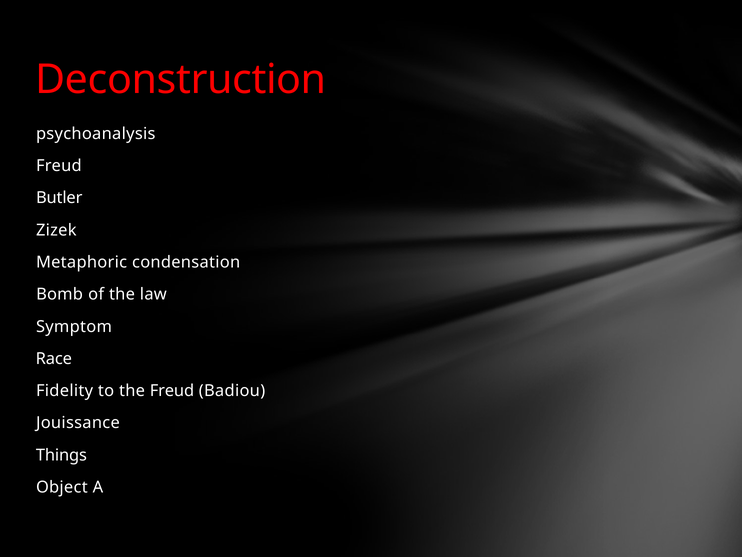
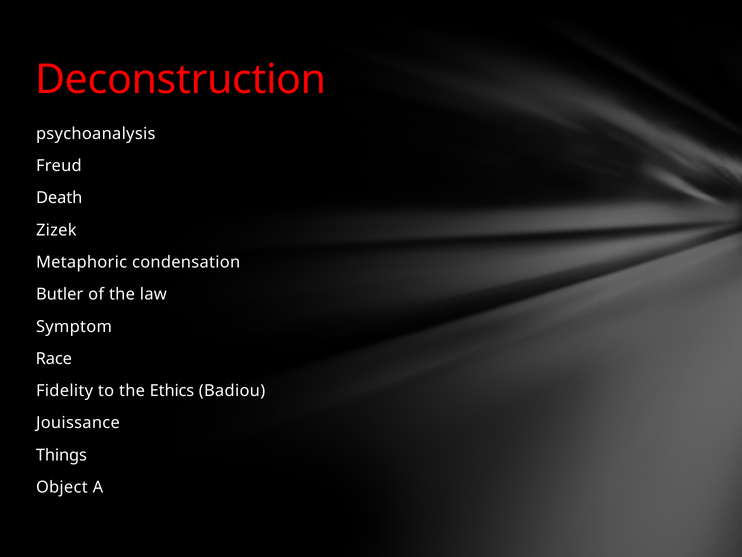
Butler: Butler -> Death (59, 198)
Bomb: Bomb -> Butler (60, 294)
the Freud: Freud -> Ethics (172, 391)
